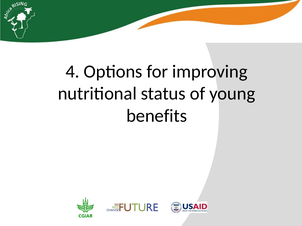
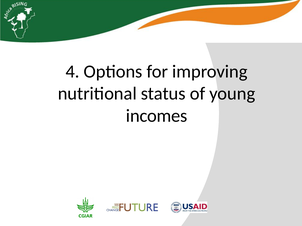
benefits: benefits -> incomes (157, 116)
